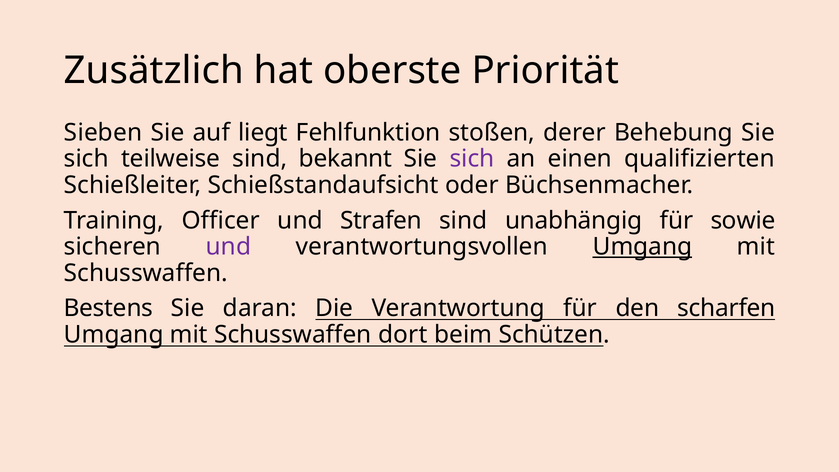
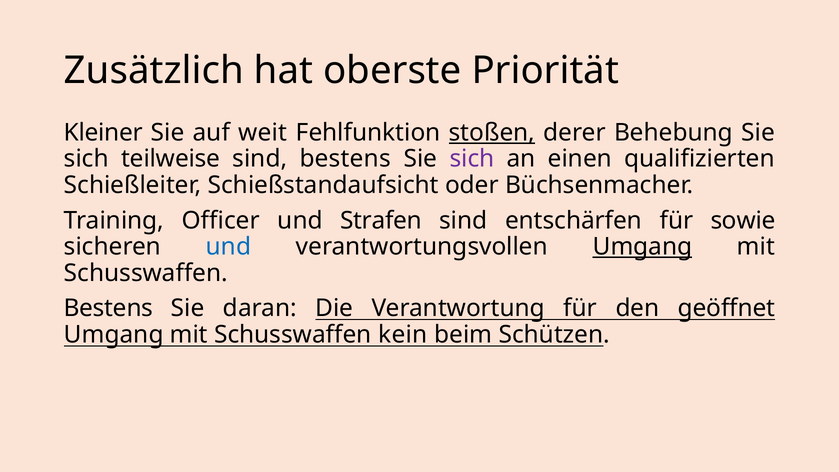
Sieben: Sieben -> Kleiner (103, 133)
liegt: liegt -> weit (263, 133)
stoßen underline: none -> present (492, 133)
sind bekannt: bekannt -> bestens (345, 159)
unabhängig: unabhängig -> entschärfen (574, 220)
und colour: purple -> blue (229, 247)
scharfen: scharfen -> geöffnet (726, 308)
dort: dort -> kein (403, 335)
